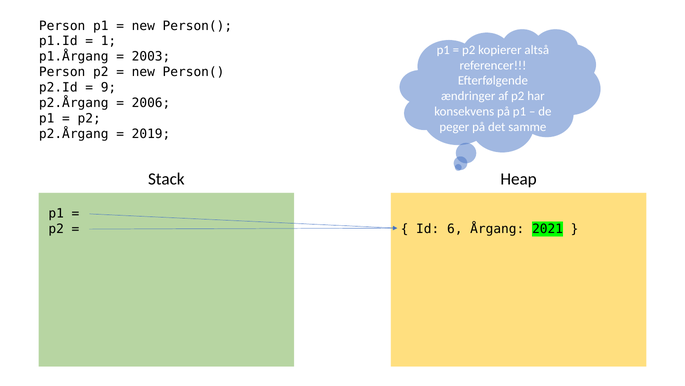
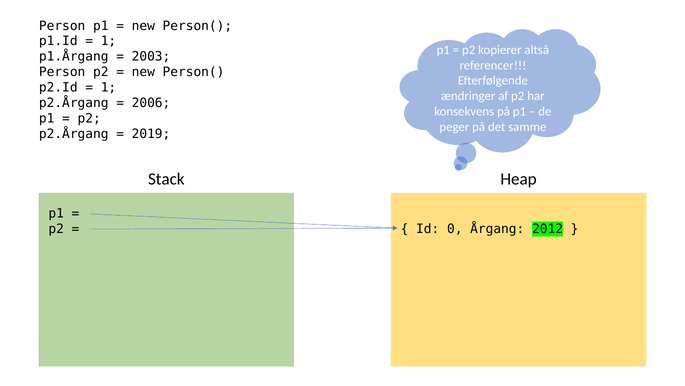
9: 9 -> 1 (108, 87)
6: 6 -> 0 (455, 229)
2021: 2021 -> 2012 (548, 229)
